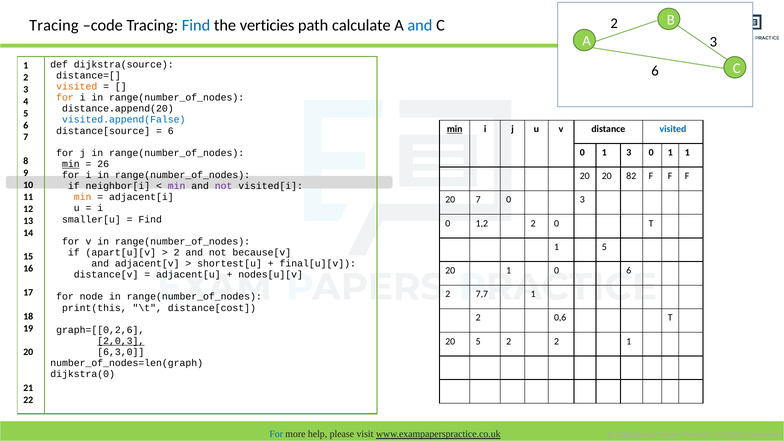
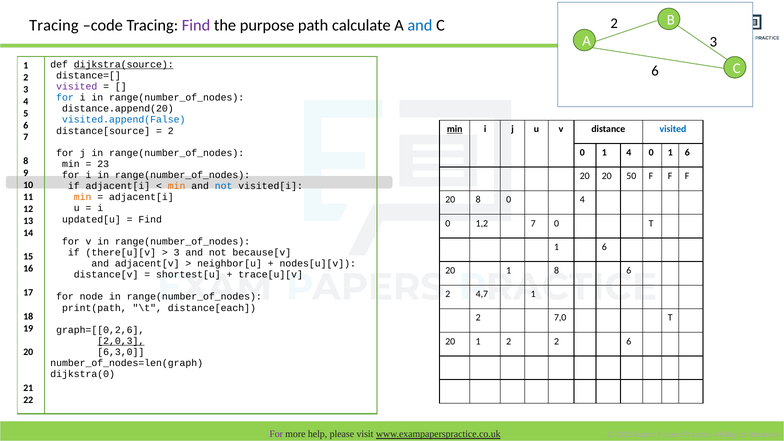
Find colour: blue -> purple (196, 25)
verticies: verticies -> purpose (267, 25)
dijkstra(source underline: none -> present (124, 64)
visited colour: orange -> purple (77, 87)
for colour: orange -> blue (65, 98)
6: 6 -> 2 (171, 131)
1 3: 3 -> 4 (629, 152)
0 1 1: 1 -> 6 (687, 152)
min underline: present -> none (71, 164)
26: 26 -> 23 (103, 164)
82: 82 -> 50 (631, 176)
if neighbor[i: neighbor[i -> adjacent[i (118, 186)
min colour: purple -> orange (177, 186)
not colour: purple -> blue (224, 186)
20 7: 7 -> 8 (478, 200)
0 3: 3 -> 4 (582, 200)
smaller[u: smaller[u -> updated[u (91, 219)
1,2 2: 2 -> 7 (533, 223)
5: 5 -> 6 (604, 247)
apart[u][v: apart[u][v -> there[u][v (121, 252)
2: 2 -> 3 (177, 252)
shortest[u: shortest[u -> neighbor[u (230, 264)
final[u][v: final[u][v -> nodes[u][v (318, 264)
1 0: 0 -> 8 (556, 271)
adjacent[u: adjacent[u -> shortest[u (188, 275)
nodes[u][v: nodes[u][v -> trace[u][v (271, 275)
7,7: 7,7 -> 4,7 (482, 294)
print(this: print(this -> print(path (94, 308)
distance[cost: distance[cost -> distance[each (212, 308)
0,6: 0,6 -> 7,0 (560, 318)
5: 5 -> 1 (478, 341)
2 2 1: 1 -> 6 (629, 341)
For colour: blue -> purple (276, 434)
